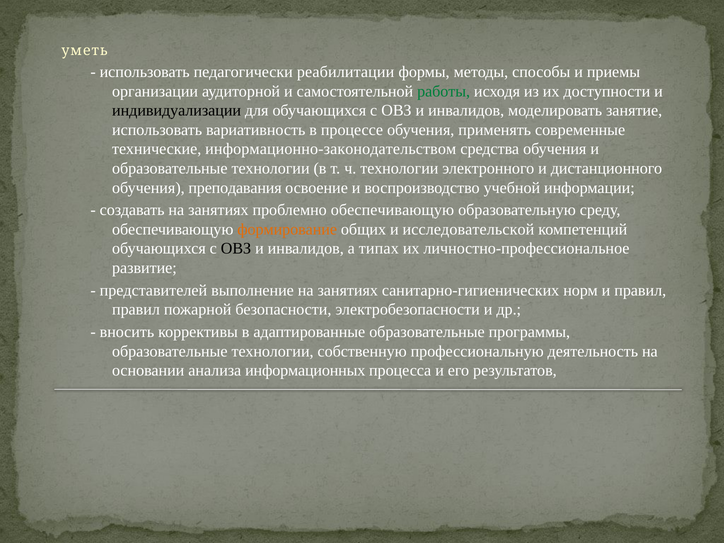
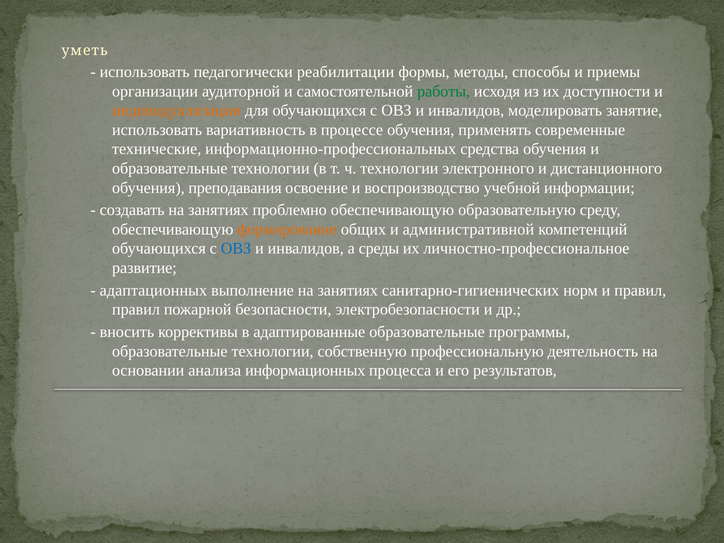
индивидуализации colour: black -> orange (177, 111)
информационно-законодательством: информационно-законодательством -> информационно-профессиональных (331, 149)
исследовательской: исследовательской -> административной (468, 229)
ОВЗ colour: black -> blue (236, 249)
типах: типах -> среды (379, 249)
представителей: представителей -> адаптационных (153, 290)
